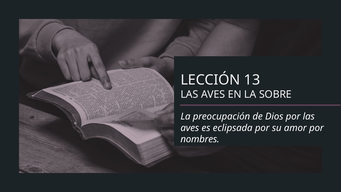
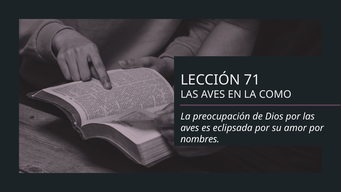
13: 13 -> 71 (252, 80)
SOBRE: SOBRE -> COMO (275, 94)
